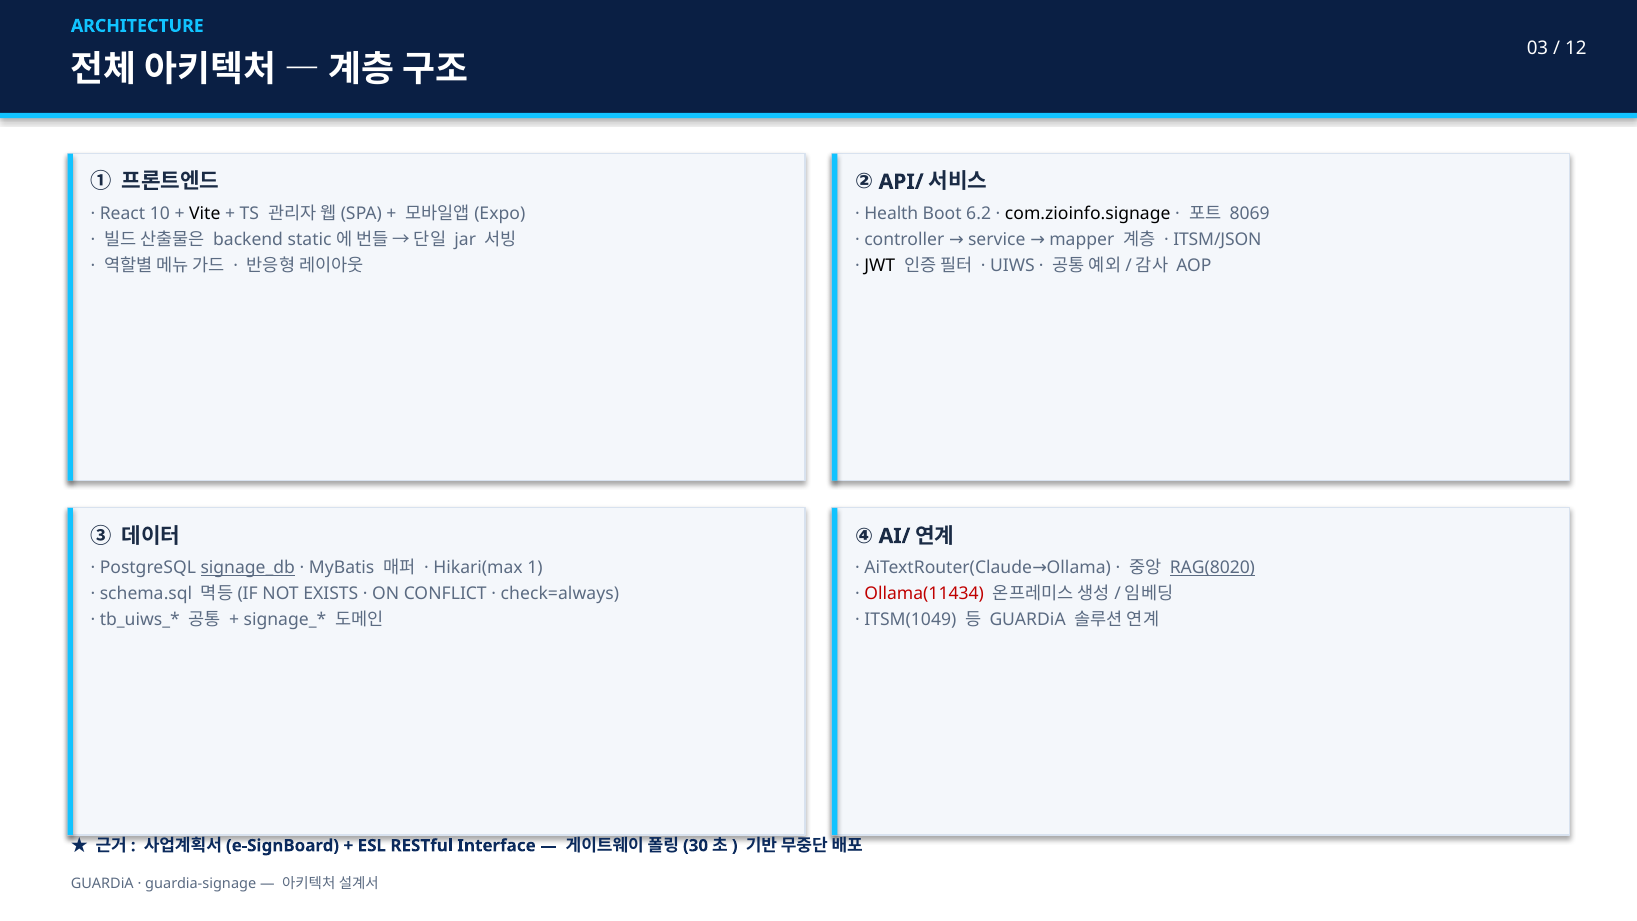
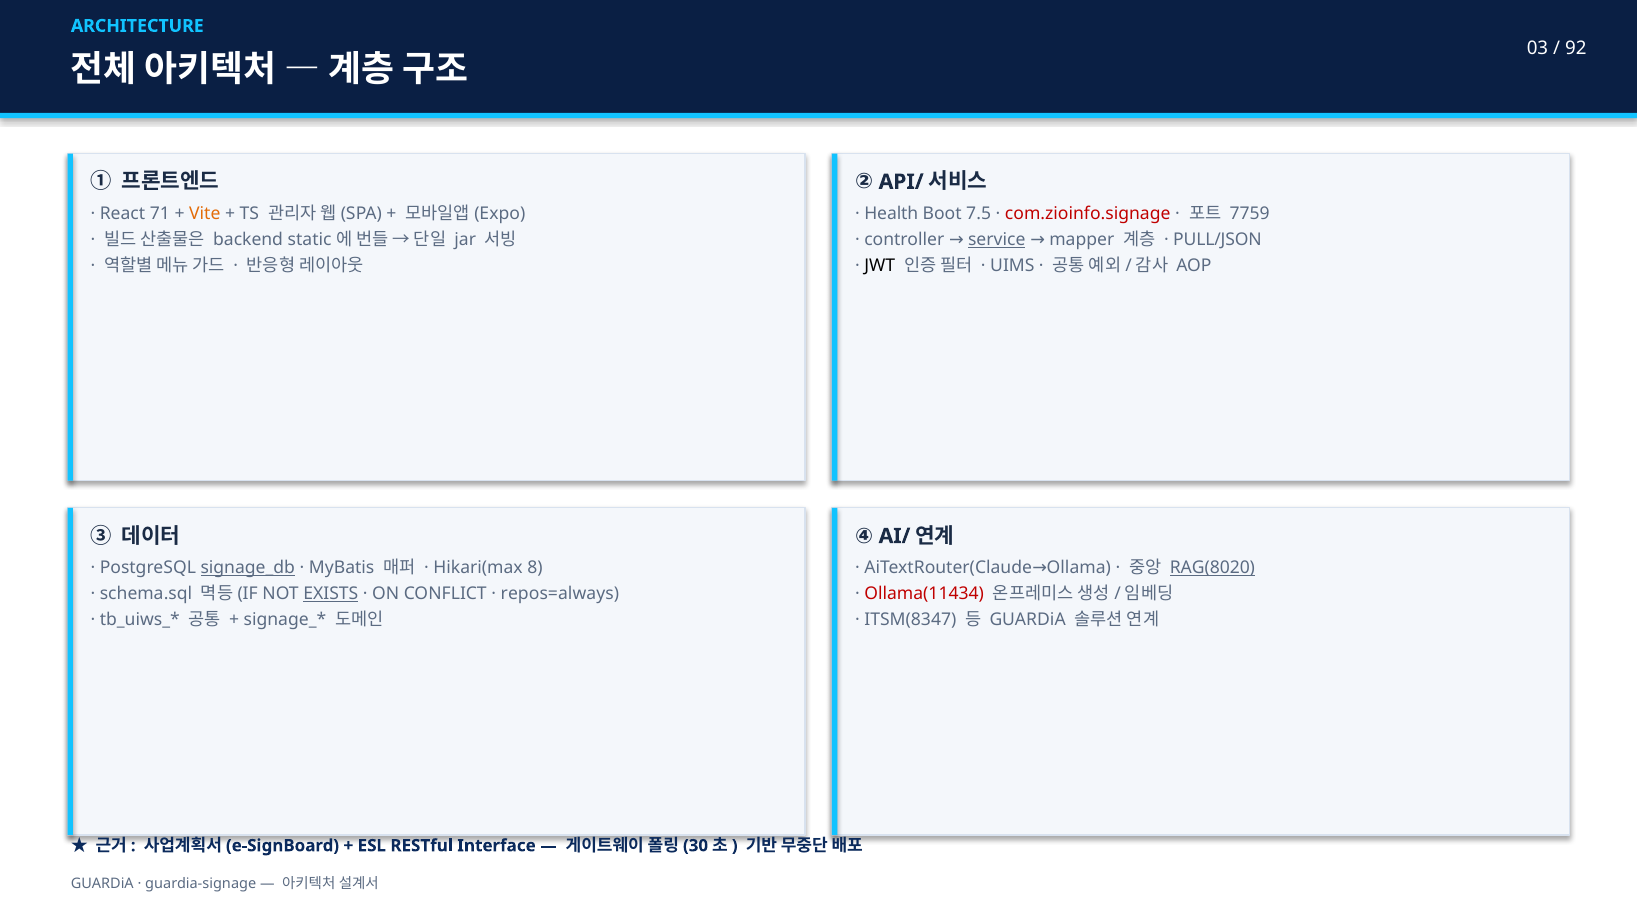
12: 12 -> 92 (1576, 49)
10: 10 -> 71 (160, 213)
Vite colour: black -> orange (205, 213)
6.2: 6.2 -> 7.5 (979, 213)
com.zioinfo.signage colour: black -> red (1088, 213)
8069: 8069 -> 7759 (1250, 213)
ITSM/JSON: ITSM/JSON -> PULL/JSON (1217, 239)
service underline: none -> present (997, 239)
UIWS: UIWS -> UIMS (1012, 266)
1: 1 -> 8 (535, 567)
EXISTS underline: none -> present (331, 594)
check=always: check=always -> repos=always (560, 594)
ITSM(1049: ITSM(1049 -> ITSM(8347 (910, 620)
